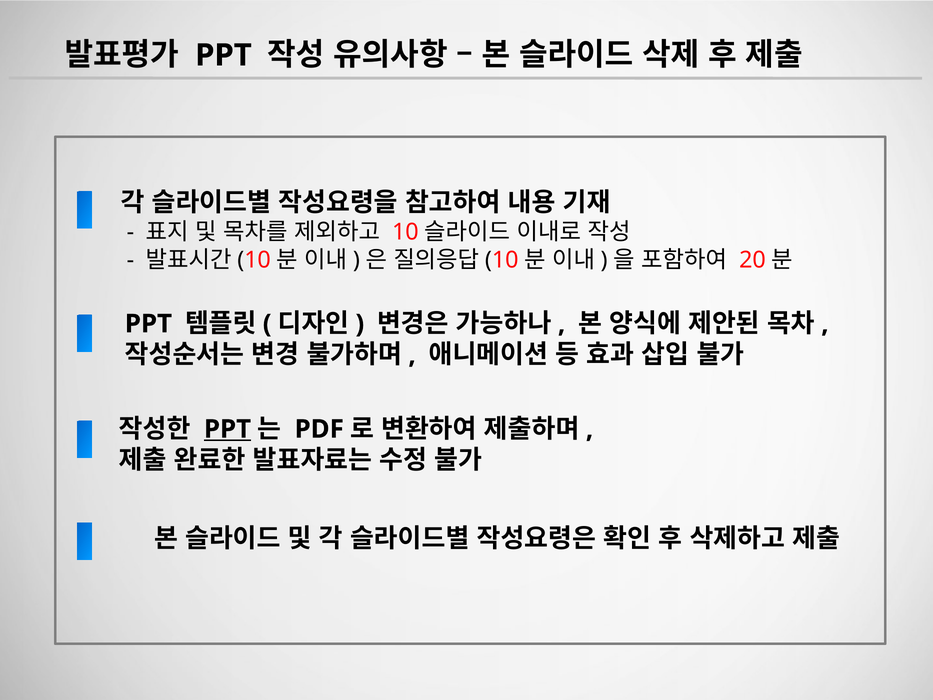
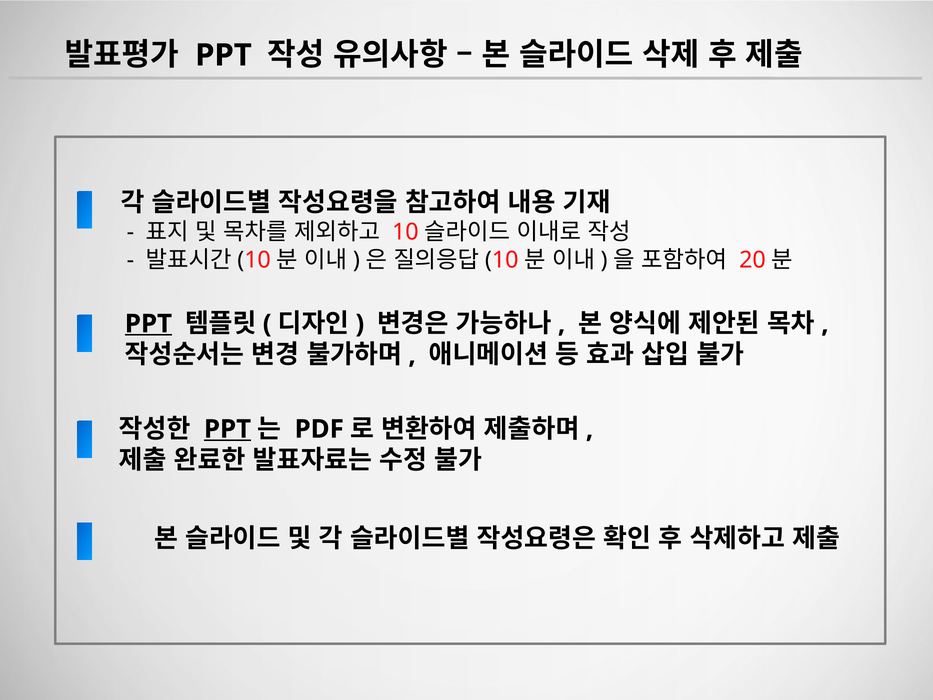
PPT underline: none -> present (148, 324)
